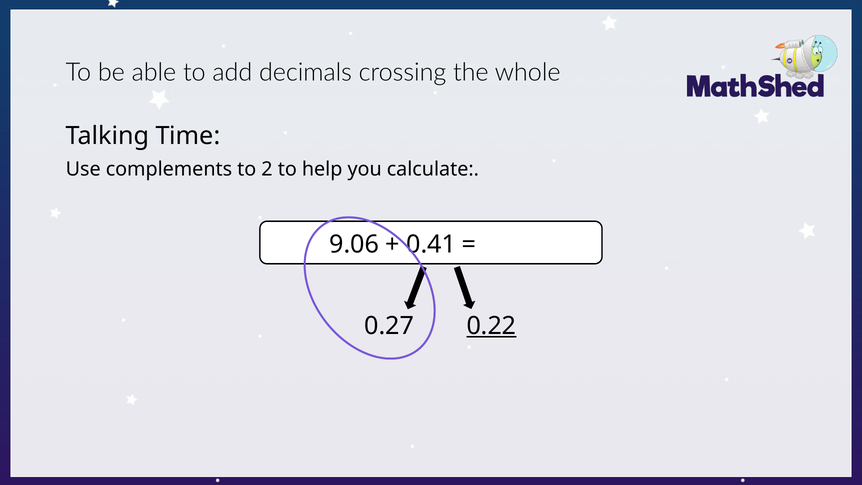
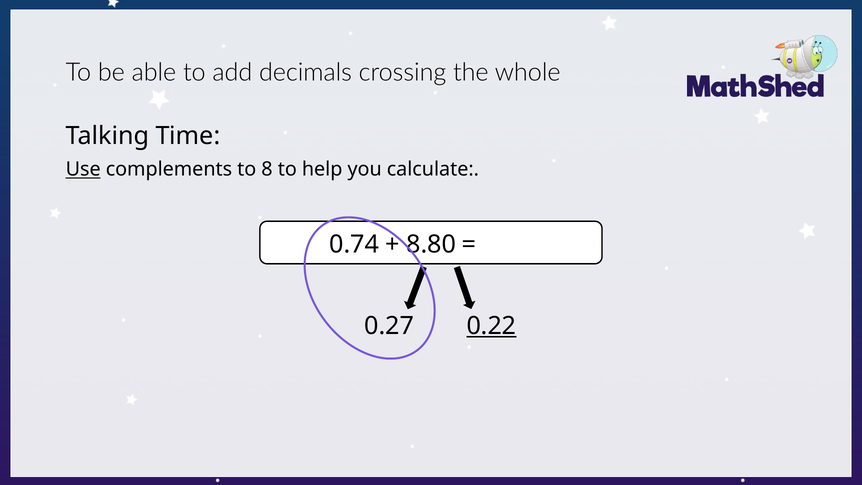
Use underline: none -> present (83, 169)
2: 2 -> 8 (267, 169)
9.06: 9.06 -> 0.74 (354, 244)
0.41: 0.41 -> 8.80 (431, 244)
